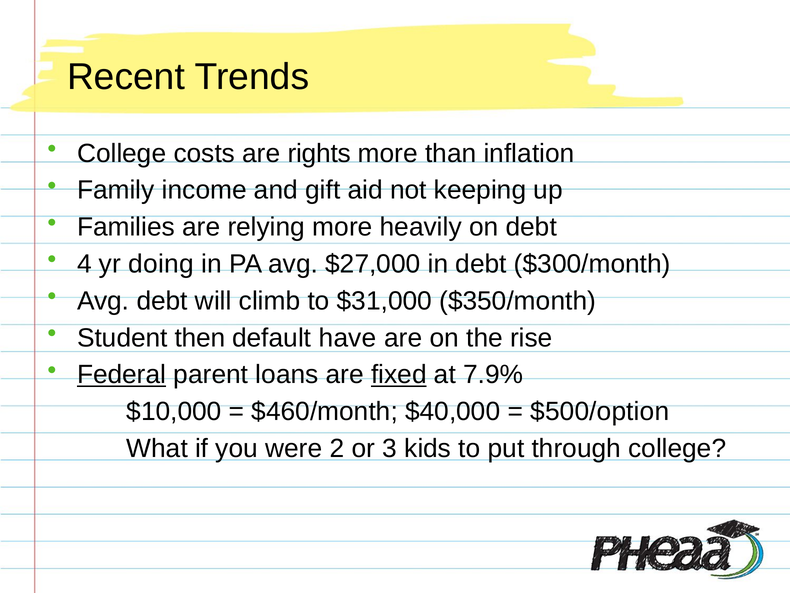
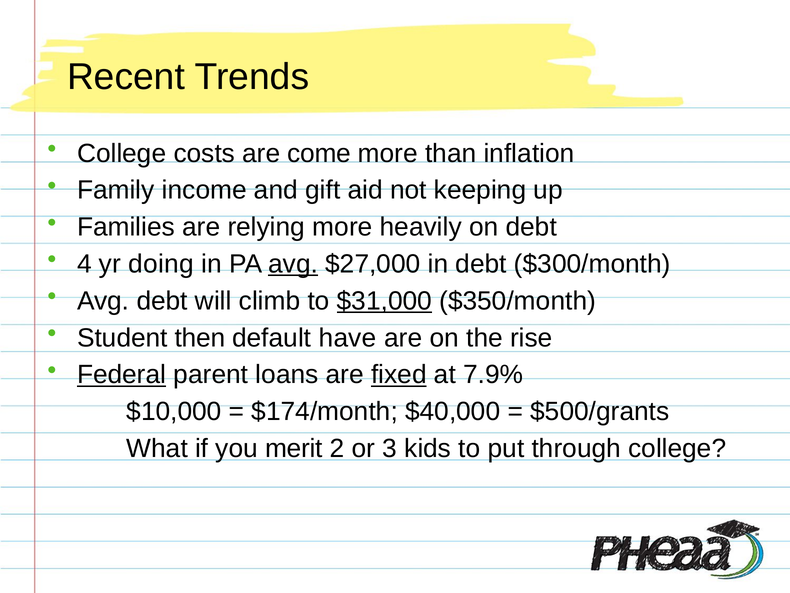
rights: rights -> come (319, 153)
avg underline: none -> present (293, 264)
$31,000 underline: none -> present (384, 301)
$460/month: $460/month -> $174/month (325, 411)
$500/option: $500/option -> $500/grants (600, 411)
were: were -> merit (294, 448)
